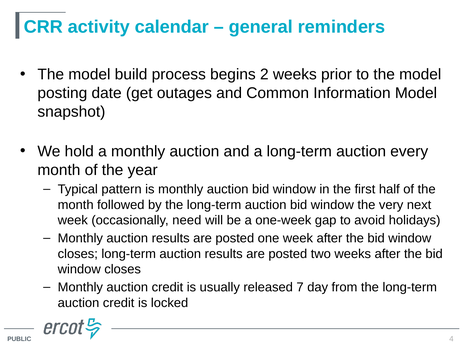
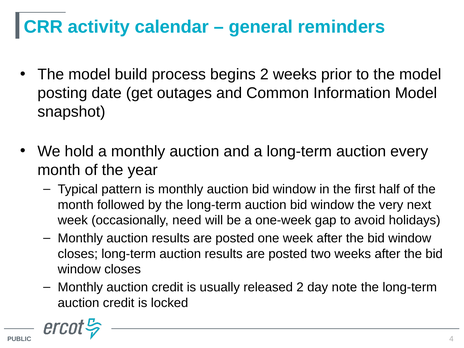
released 7: 7 -> 2 (300, 287)
from: from -> note (344, 287)
